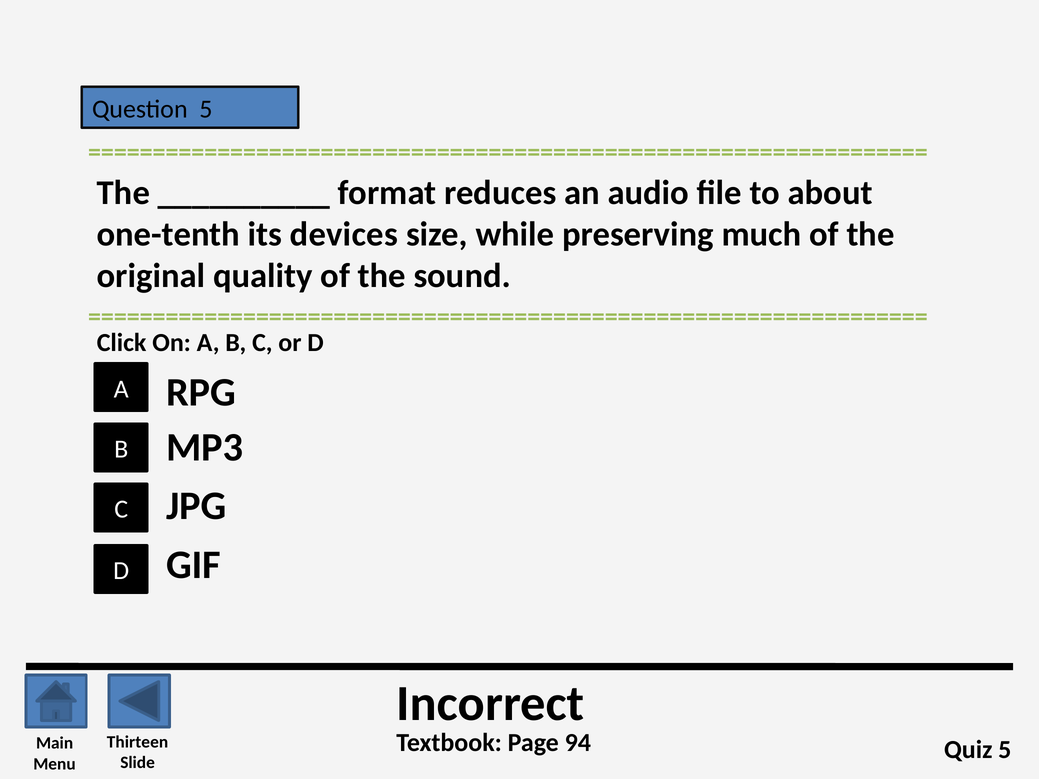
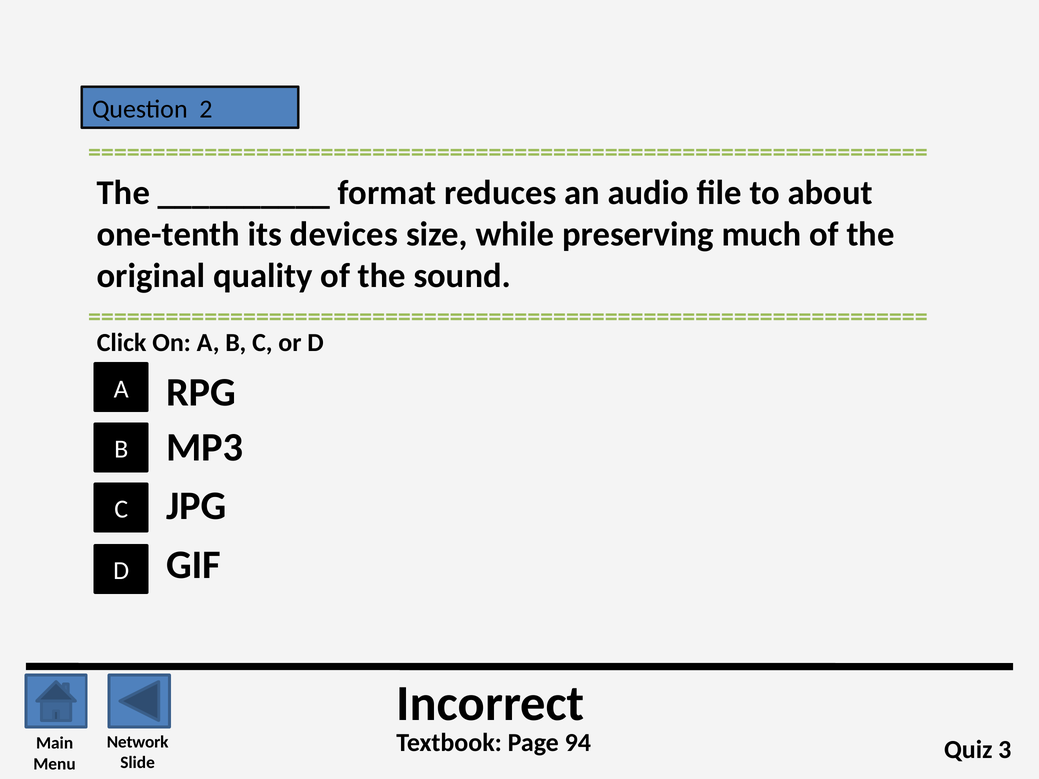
Question 5: 5 -> 2 (206, 109)
Thirteen: Thirteen -> Network (138, 742)
Quiz 5: 5 -> 3 (1005, 750)
